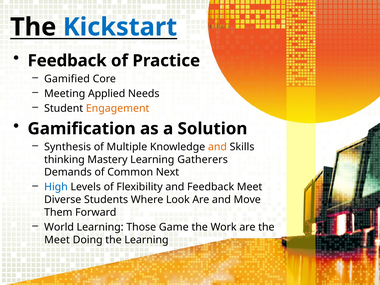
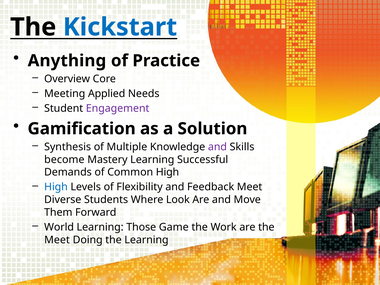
Feedback: Feedback -> Anything (67, 61)
Gamified: Gamified -> Overview (67, 79)
Engagement colour: orange -> purple (118, 108)
and colour: orange -> purple (217, 147)
thinking: thinking -> become (64, 160)
Gatherers: Gatherers -> Successful (203, 160)
Common Next: Next -> High (167, 172)
